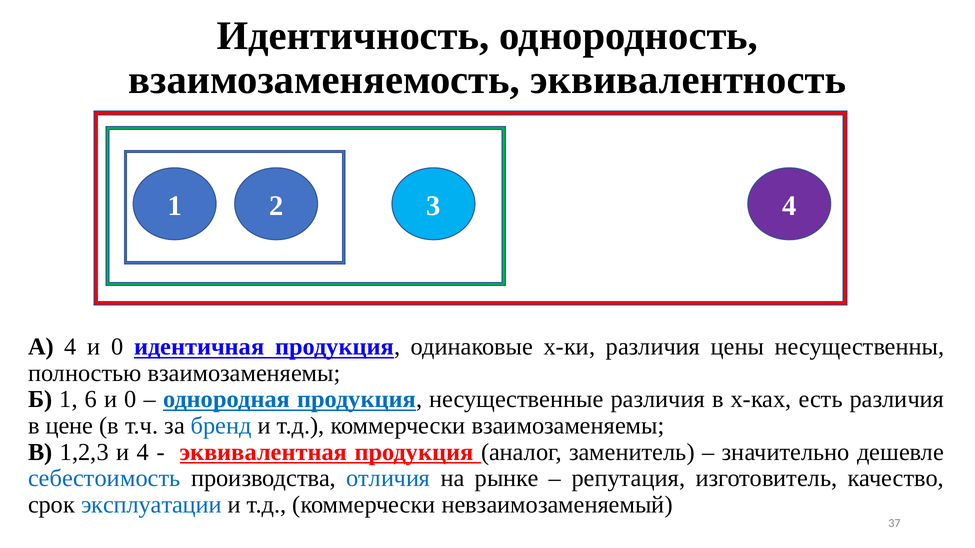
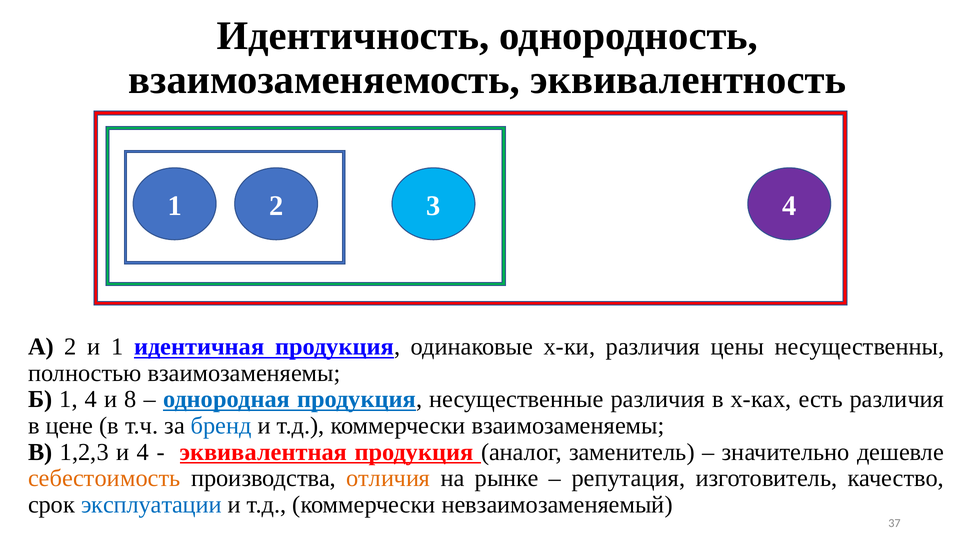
А 4: 4 -> 2 (71, 347)
0: 0 -> 1 (117, 347)
1 6: 6 -> 4 (91, 400)
0: 0 -> 8 (130, 400)
себестоимость colour: blue -> orange (104, 479)
отличия colour: blue -> orange (388, 479)
